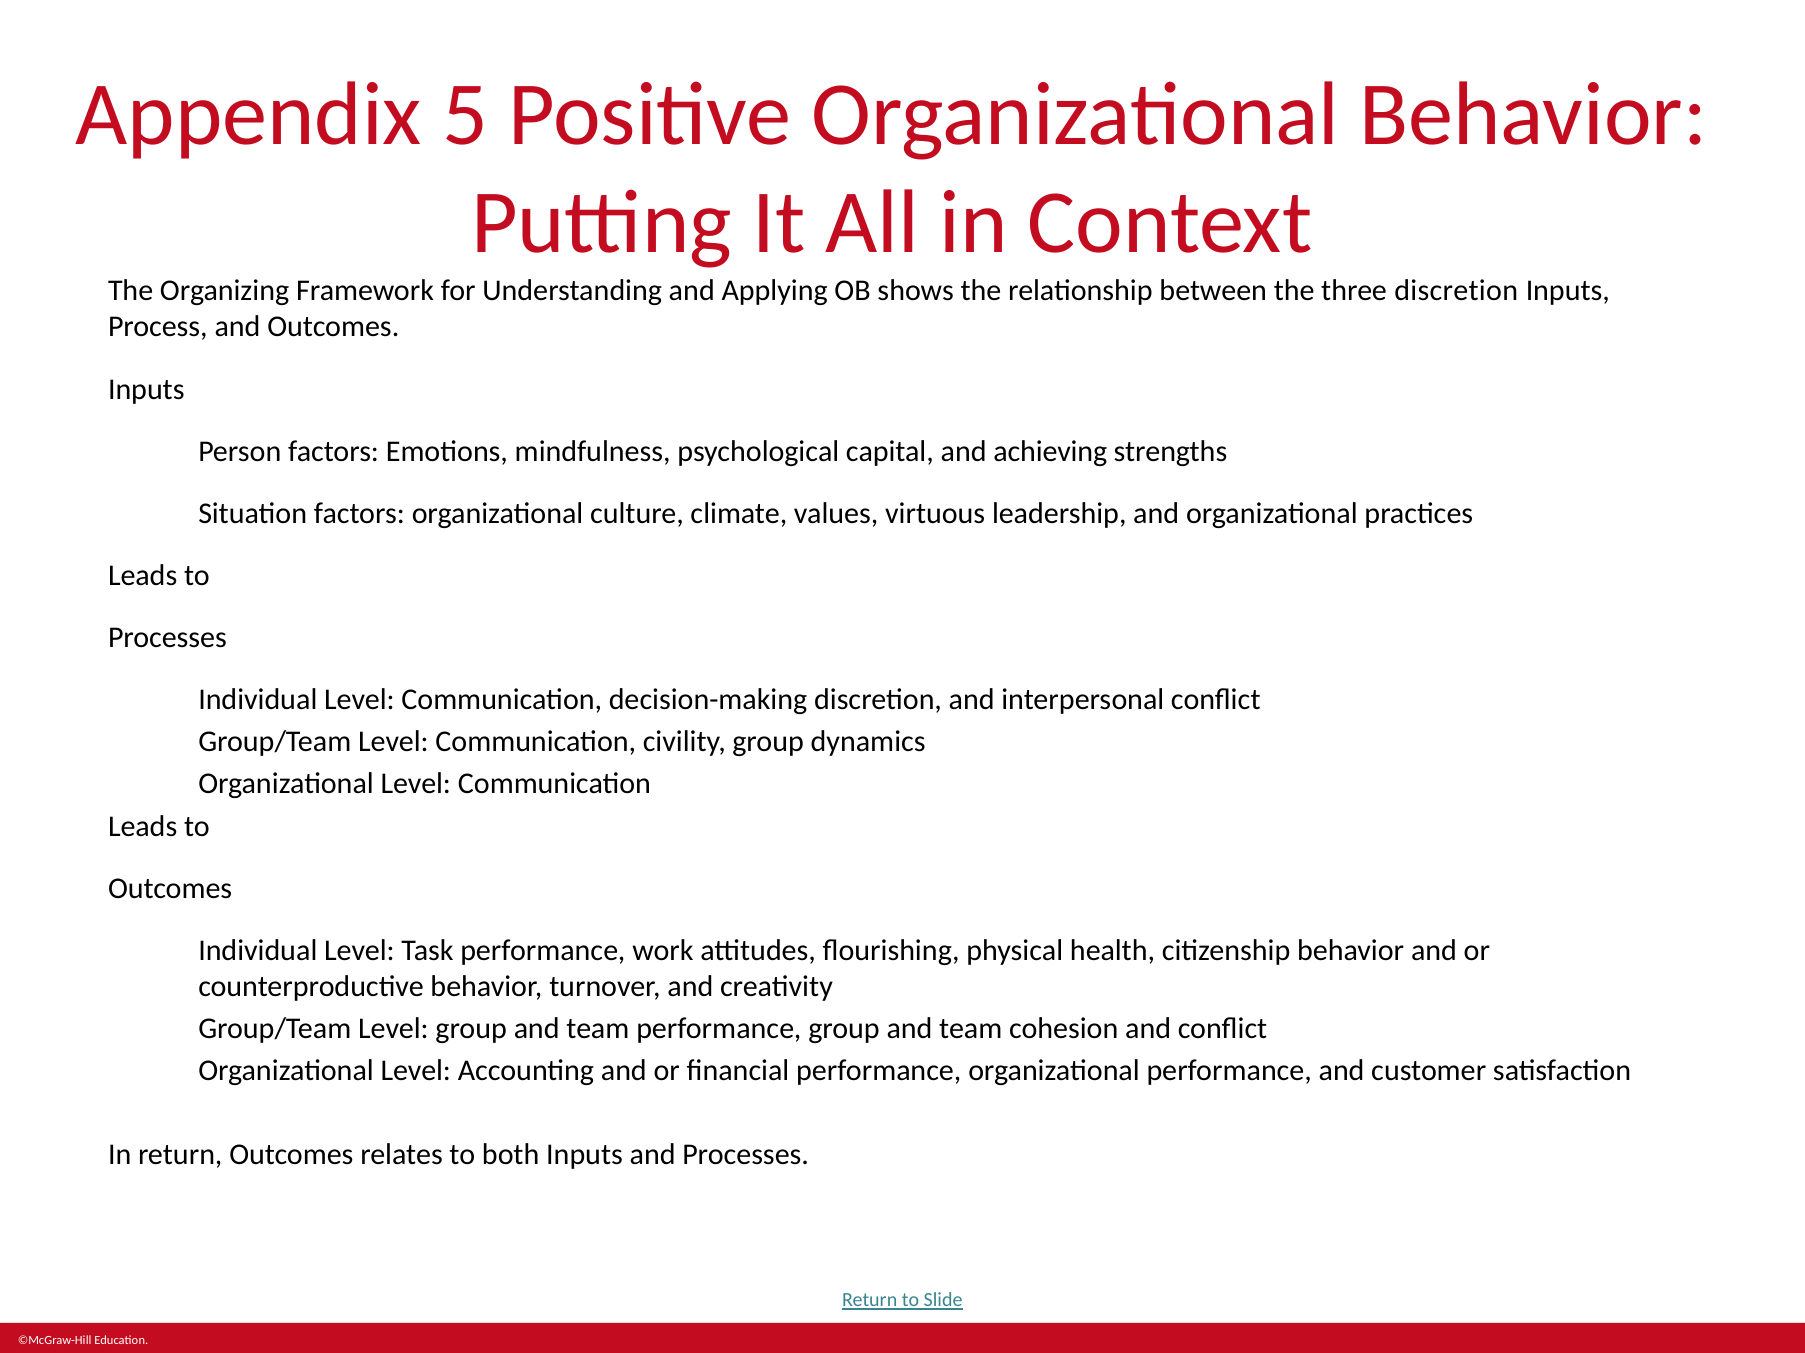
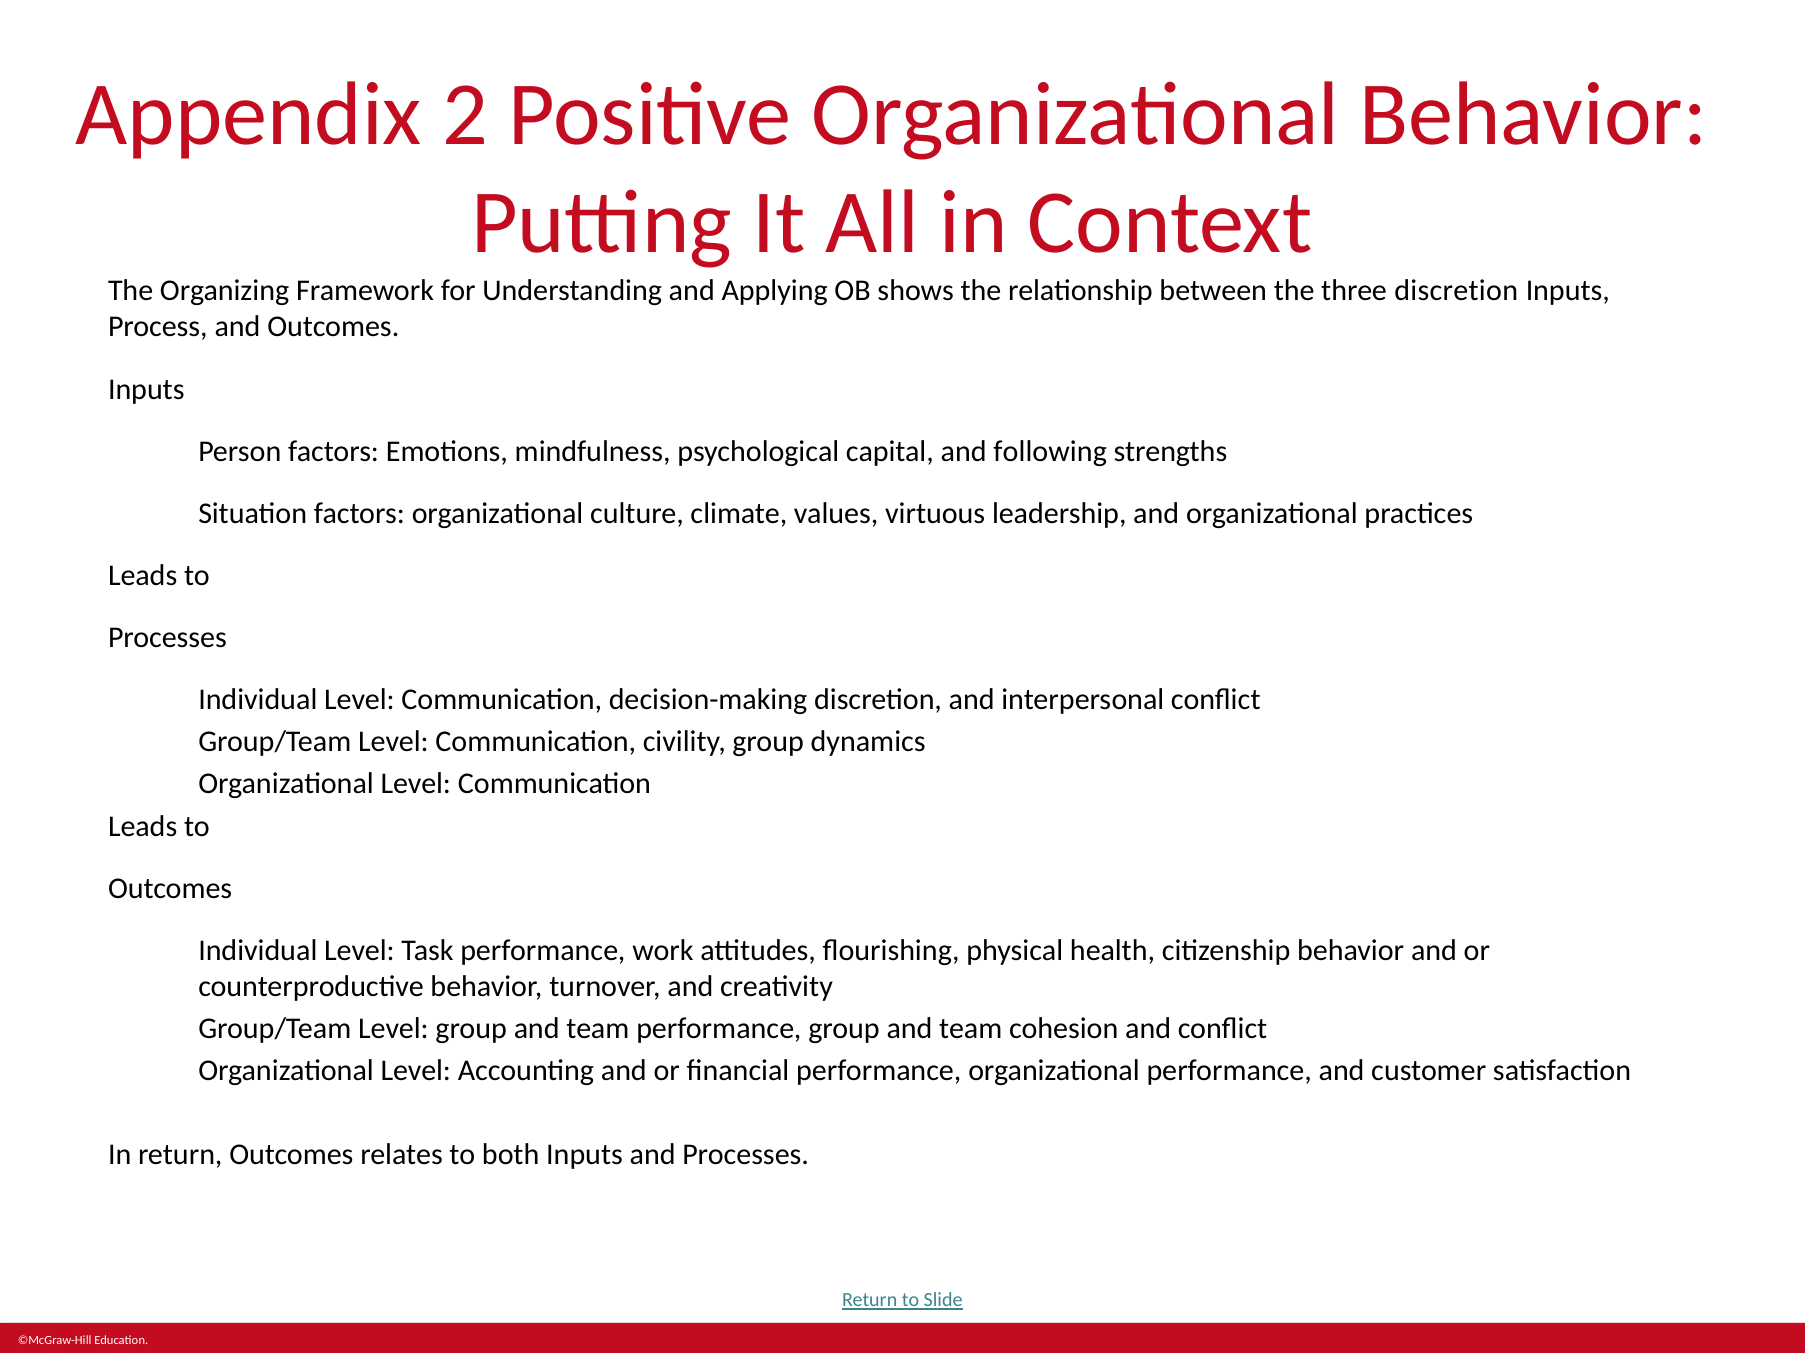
5: 5 -> 2 (465, 114)
achieving: achieving -> following (1050, 451)
